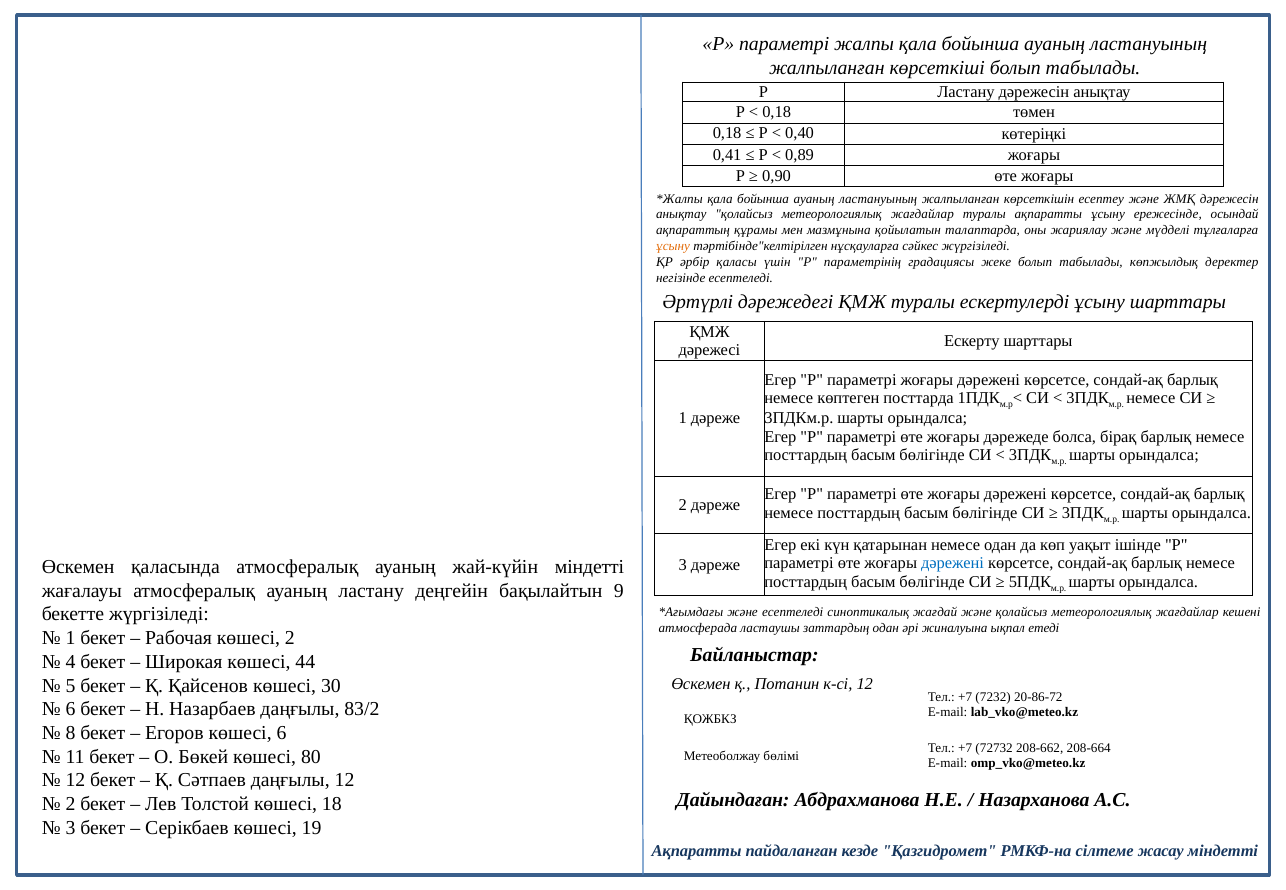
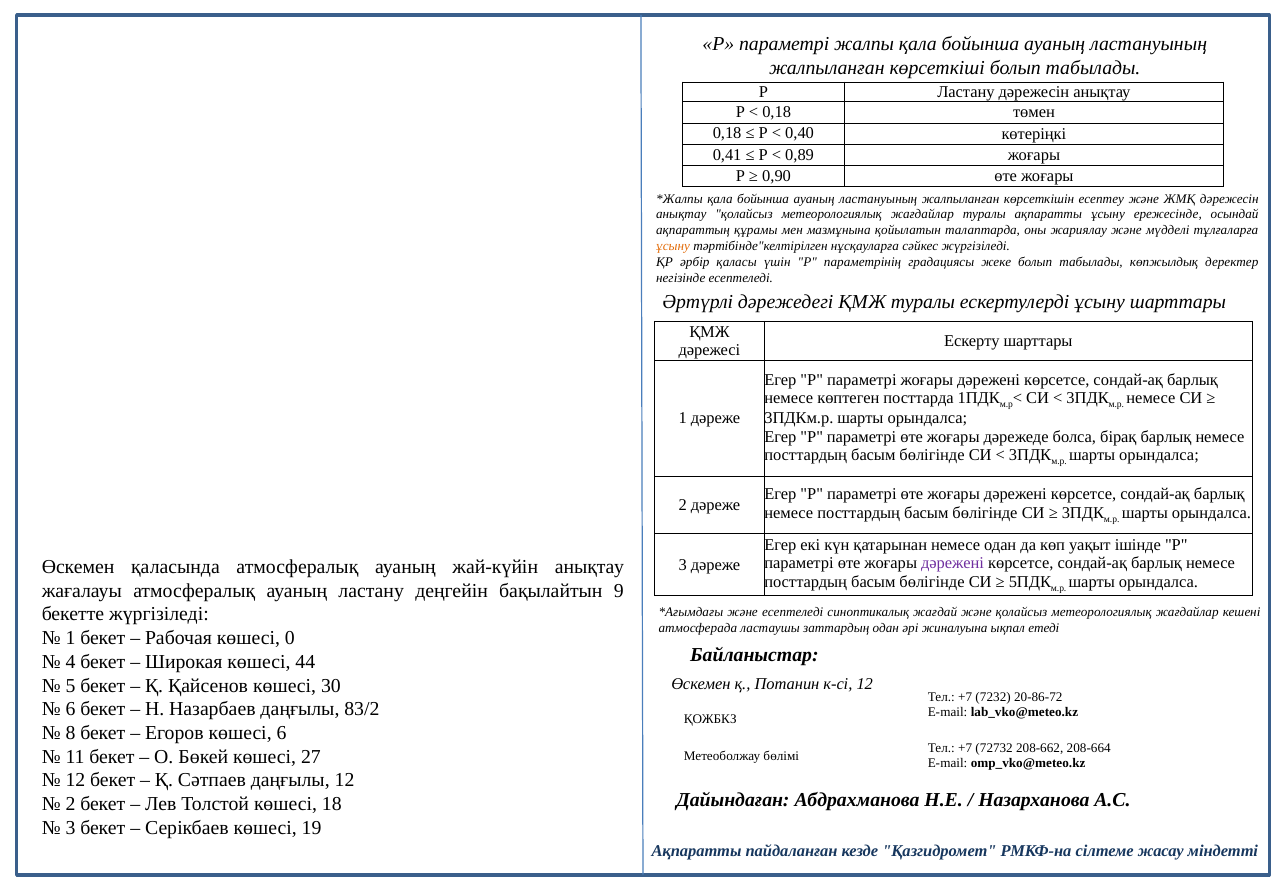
дәрежені colour: blue -> purple (953, 564)
жай-күйін міндетті: міндетті -> анықтау (589, 567)
көшесі 2: 2 -> 0 (290, 638)
80: 80 -> 27 (311, 757)
